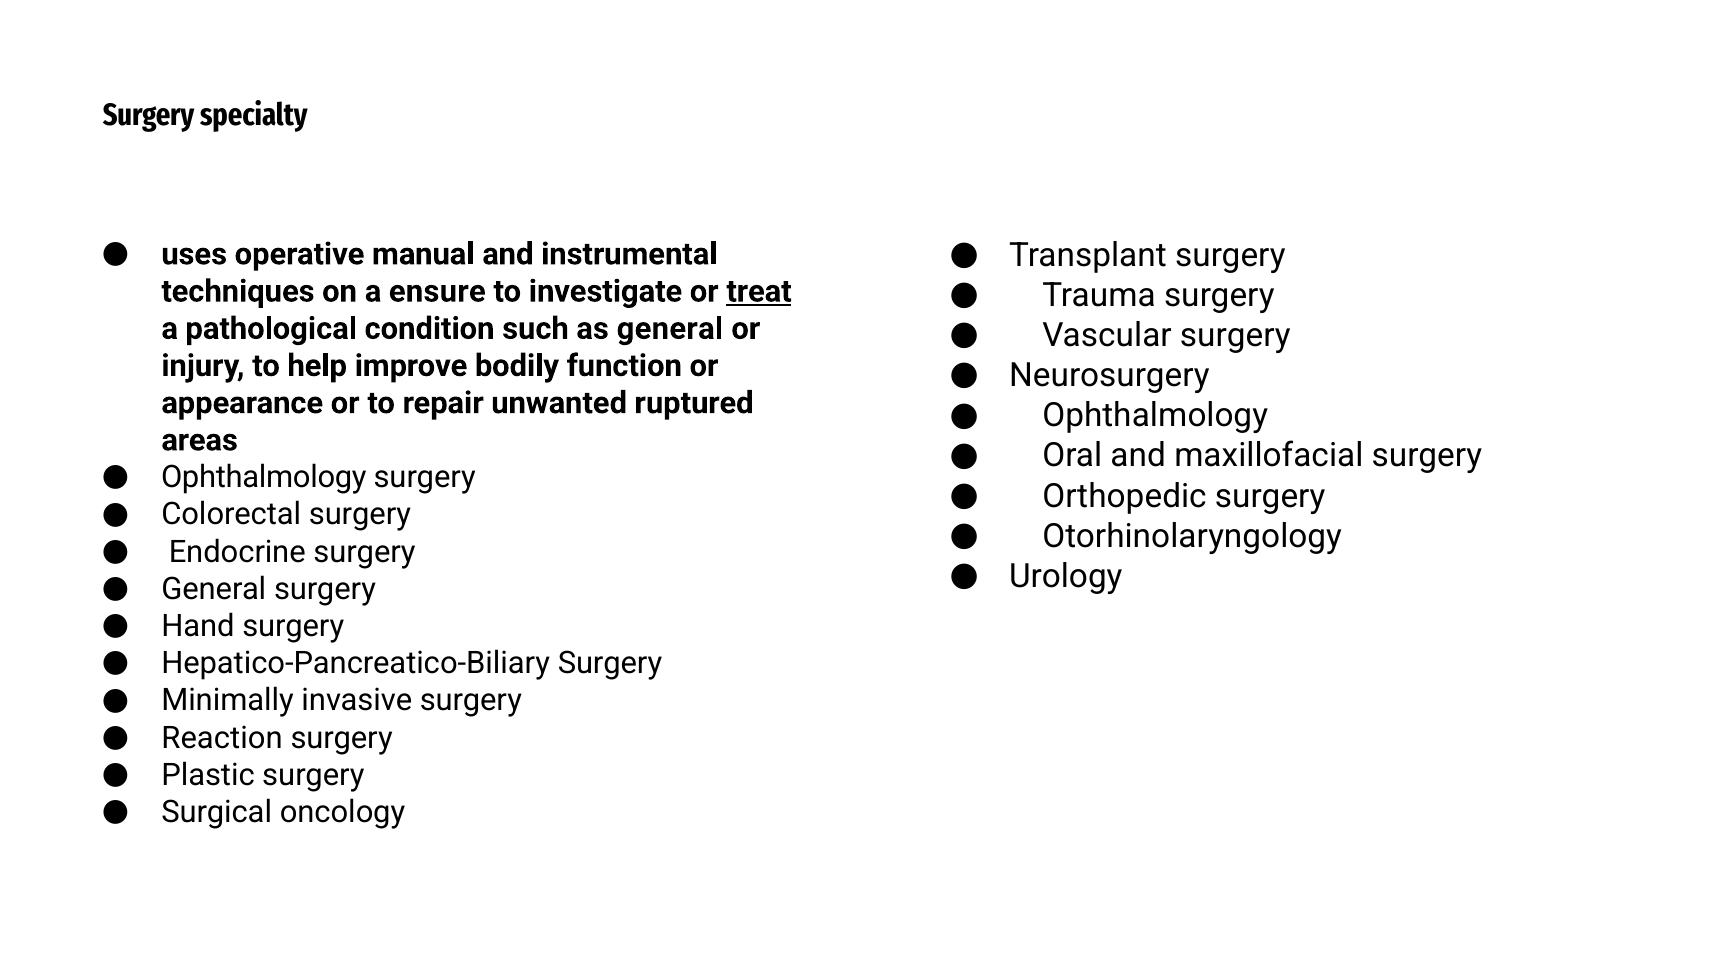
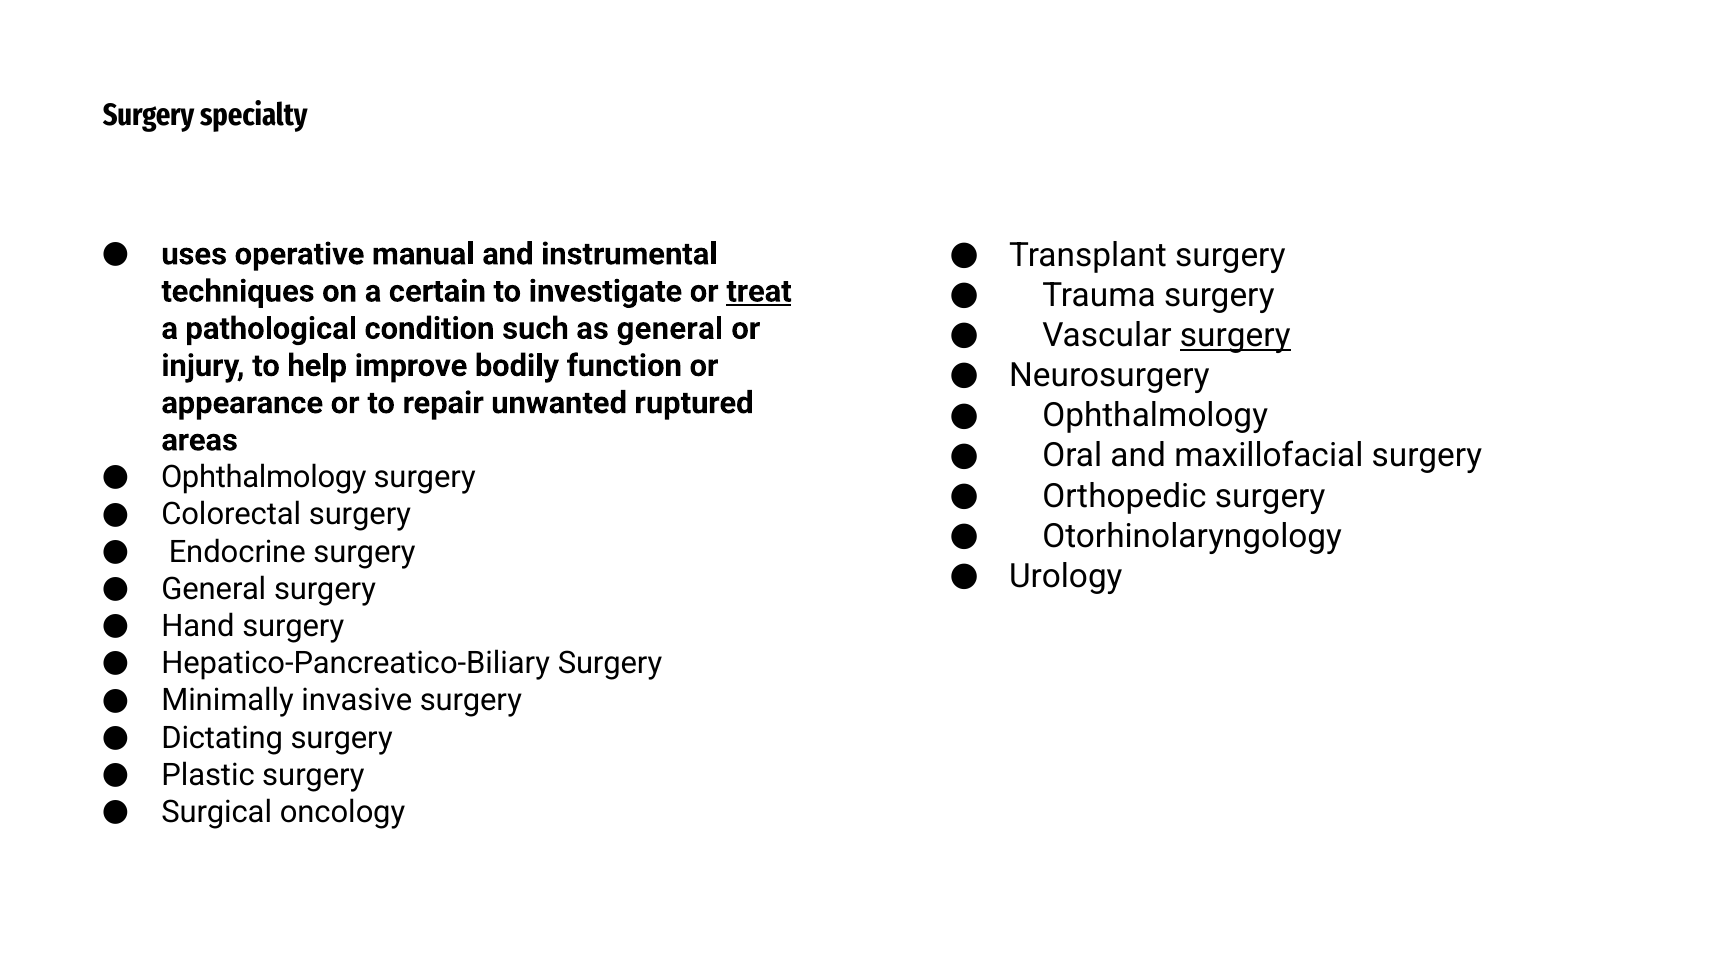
ensure: ensure -> certain (437, 291)
surgery underline: none -> present (1235, 336)
Reaction: Reaction -> Dictating (222, 738)
